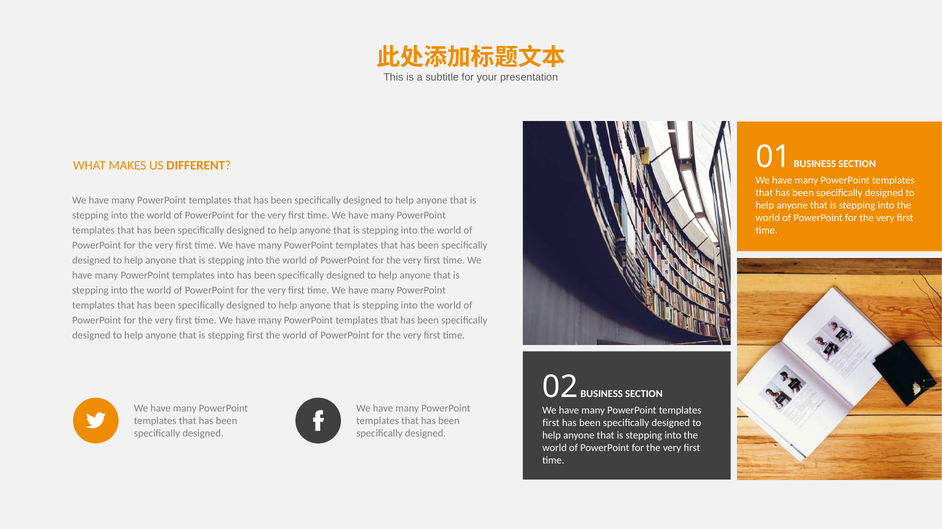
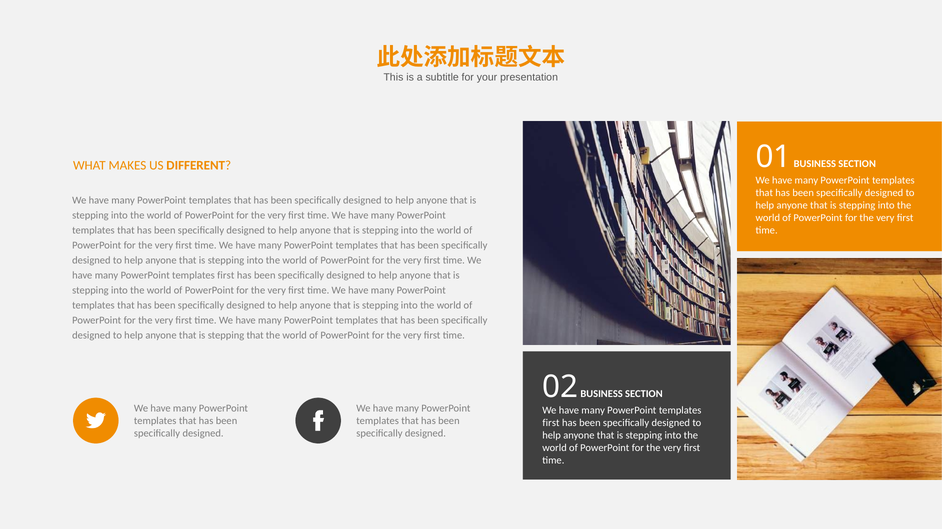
into: into -> first (226, 276)
stepping first: first -> that (255, 336)
